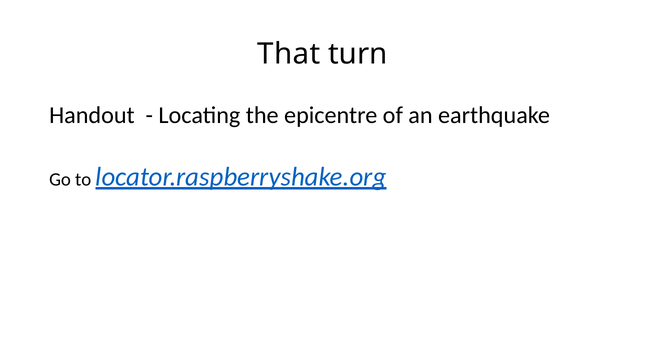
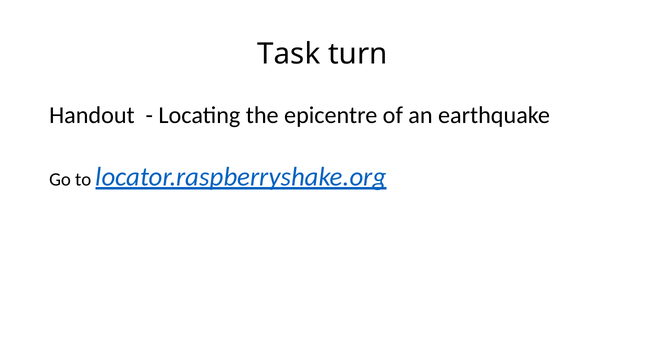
That: That -> Task (289, 54)
